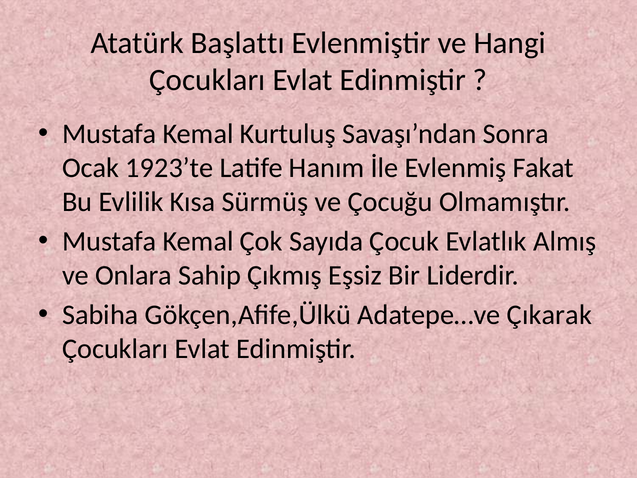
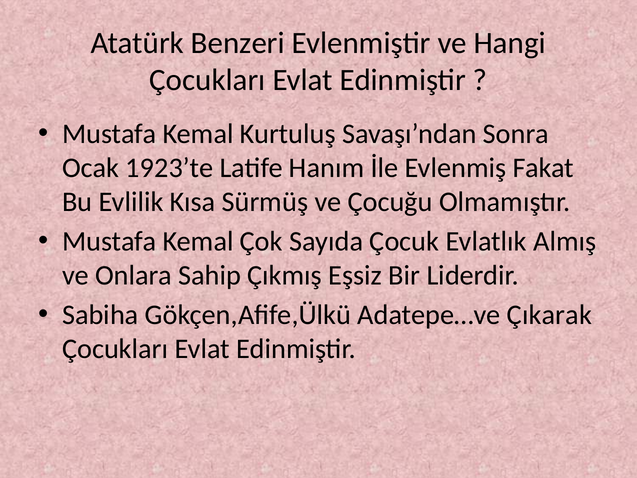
Başlattı: Başlattı -> Benzeri (238, 43)
